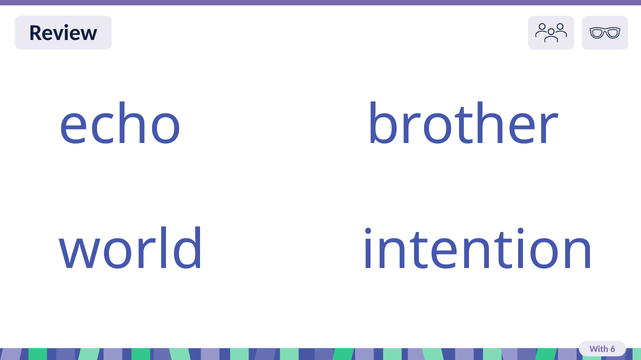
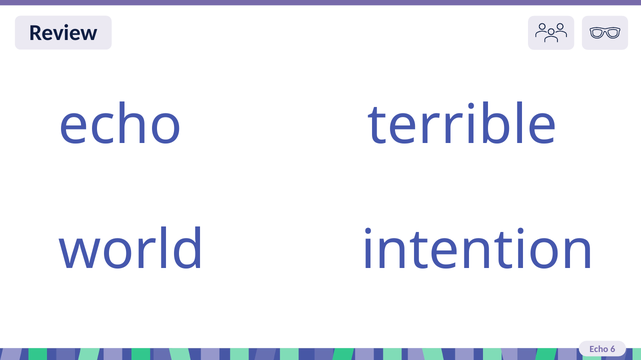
brother: brother -> terrible (462, 125)
With: With -> Echo (599, 350)
